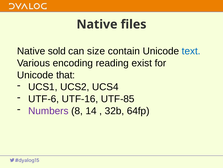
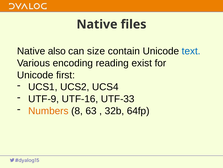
sold: sold -> also (57, 51)
that: that -> first (66, 75)
UTF-6: UTF-6 -> UTF-9 (44, 99)
UTF-85: UTF-85 -> UTF-33 (118, 99)
Numbers colour: purple -> orange (48, 110)
14: 14 -> 63 (91, 110)
